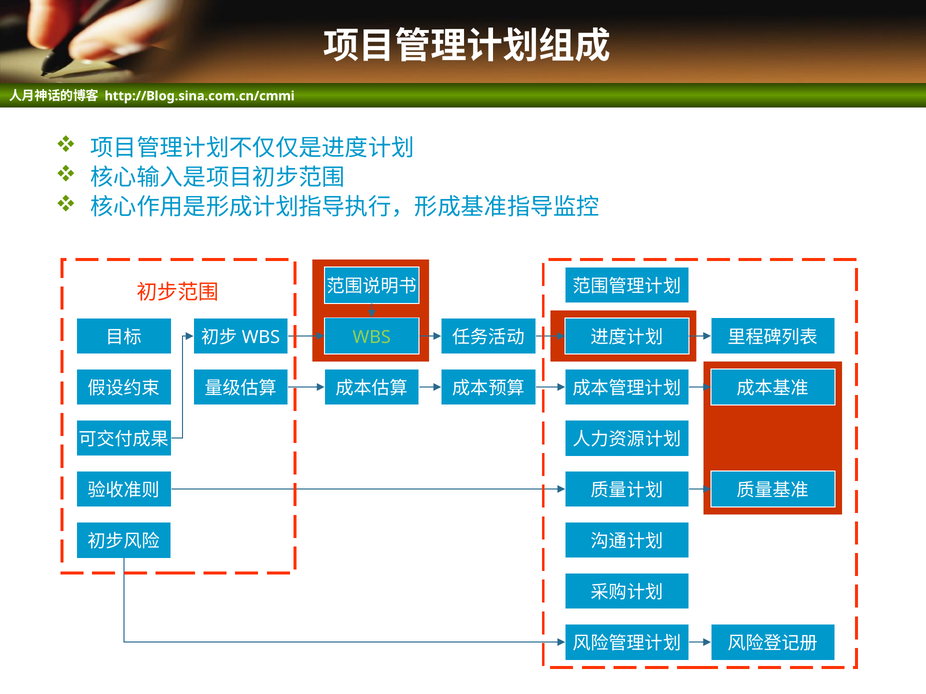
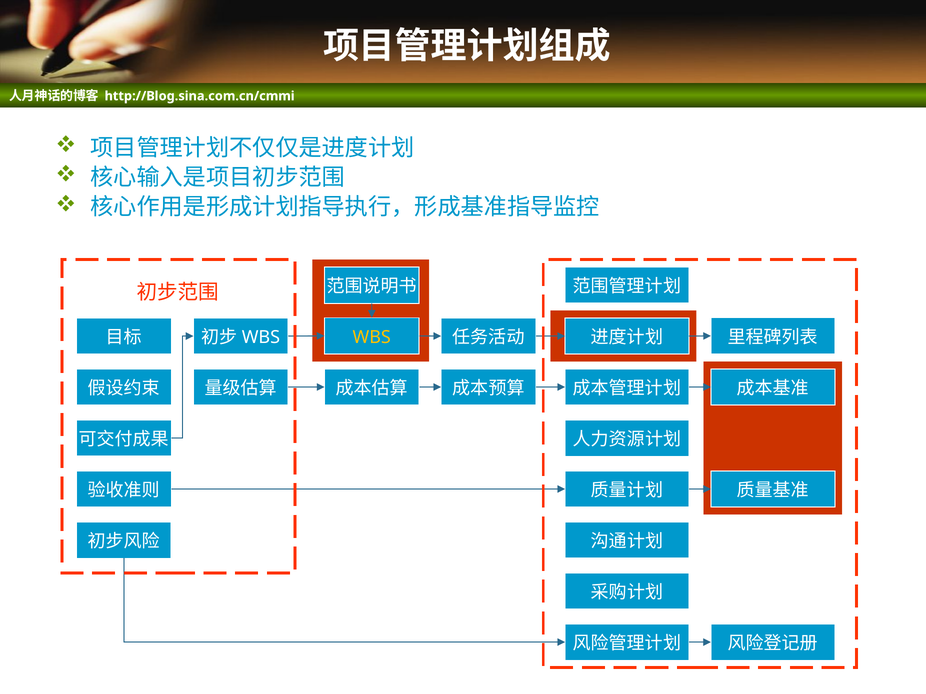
WBS colour: light green -> yellow (372, 337)
